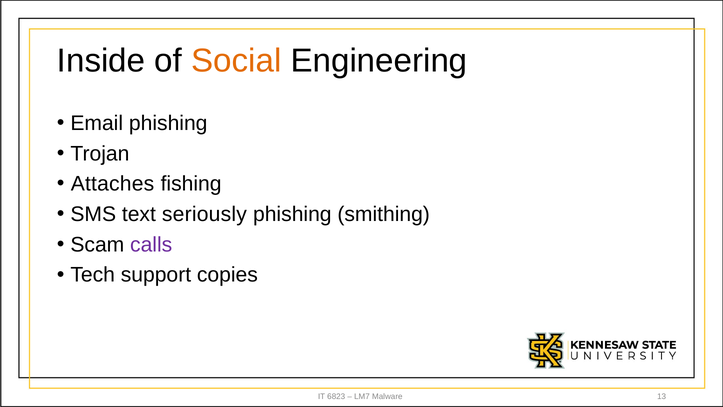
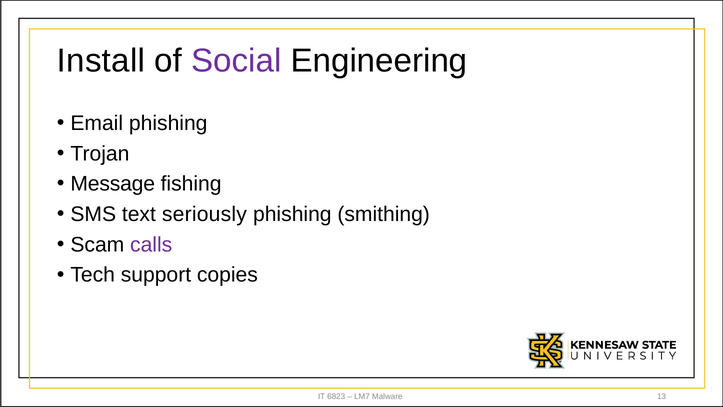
Inside: Inside -> Install (101, 61)
Social colour: orange -> purple (236, 61)
Attaches: Attaches -> Message (113, 184)
